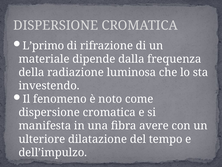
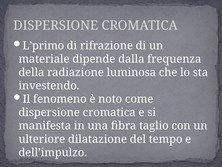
avere: avere -> taglio (154, 125)
